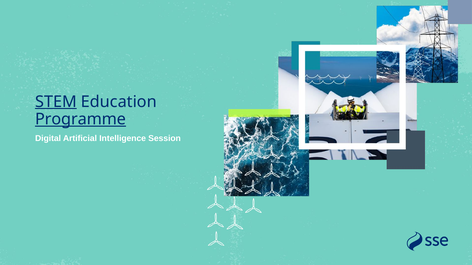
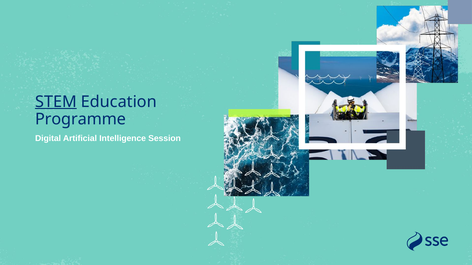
Programme underline: present -> none (81, 119)
